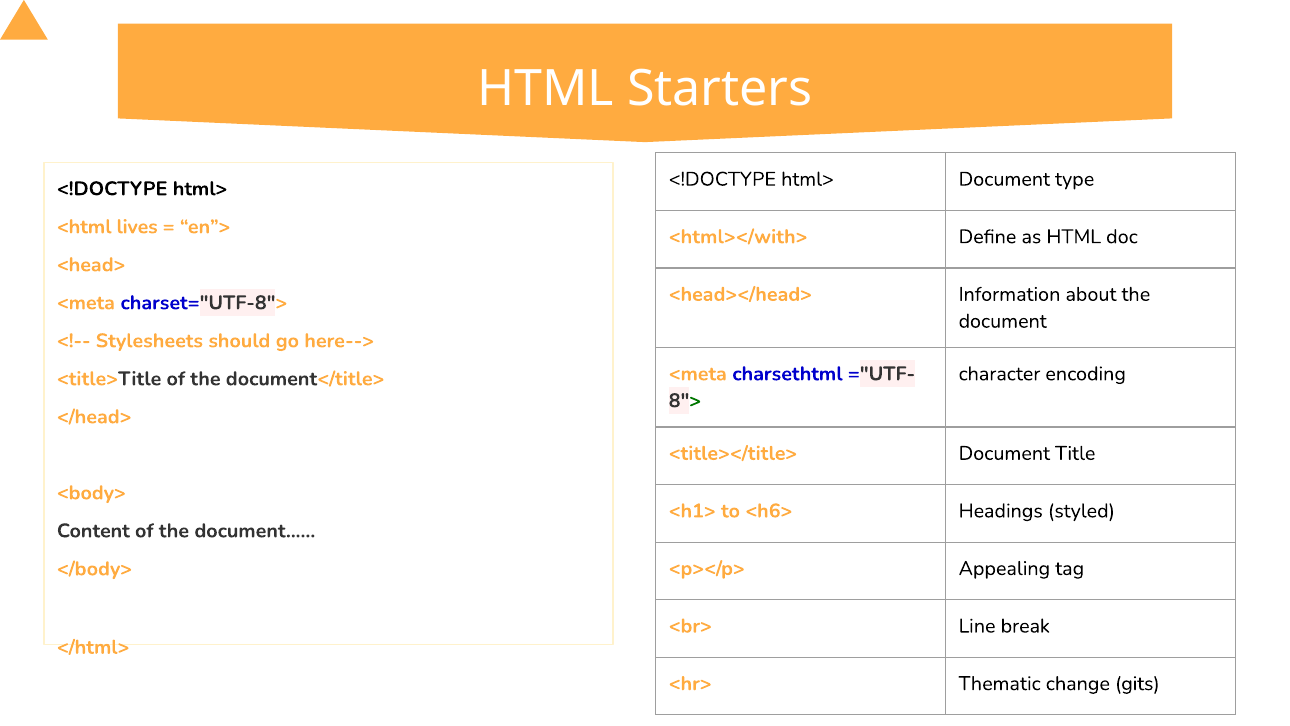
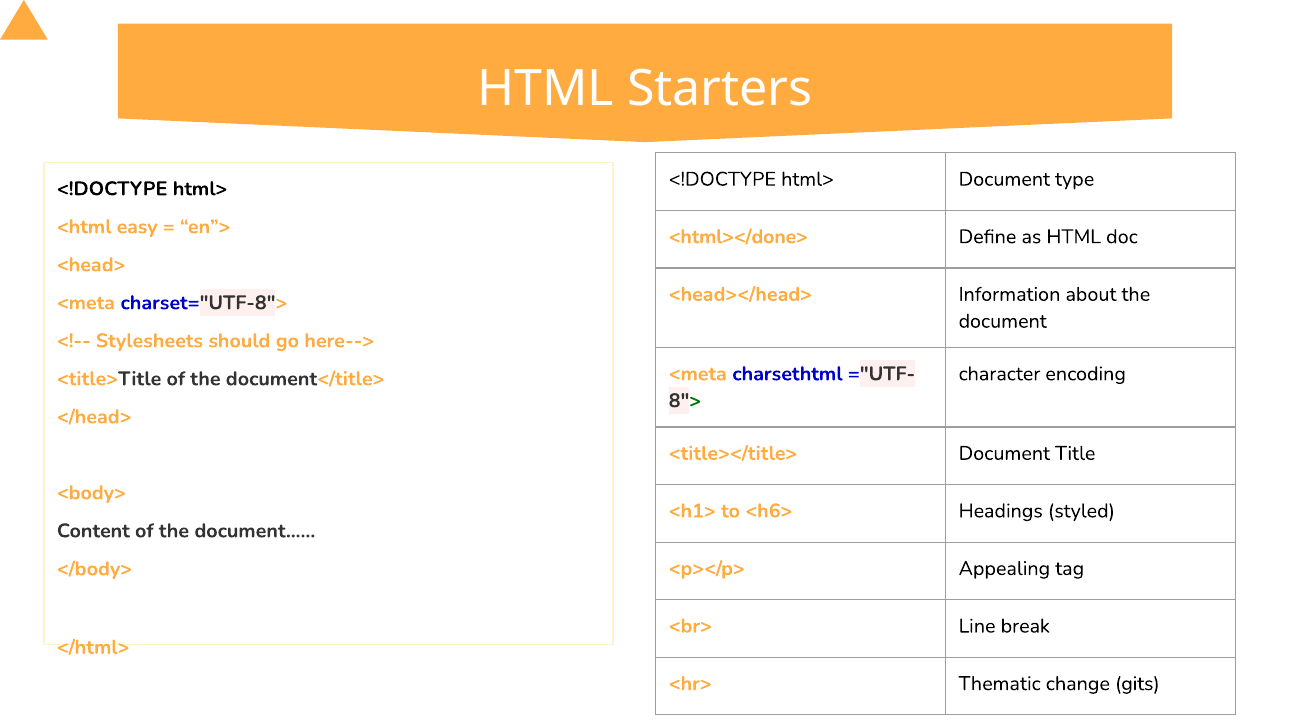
lives: lives -> easy (137, 227)
<html></with>: <html></with> -> <html></done> (738, 237)
